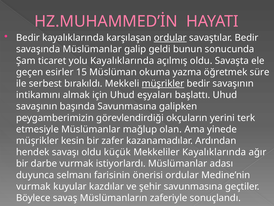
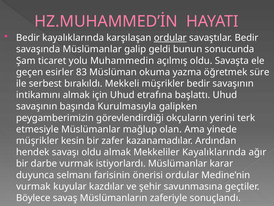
yolu Kayalıklarında: Kayalıklarında -> Muhammedin (122, 61)
15: 15 -> 83 (81, 72)
müşrikler underline: present -> none (163, 83)
eşyaları: eşyaları -> etrafına (155, 95)
başında Savunmasına: Savunmasına -> Kurulmasıyla (127, 106)
oldu küçük: küçük -> almak (117, 152)
adası: adası -> karar (221, 163)
